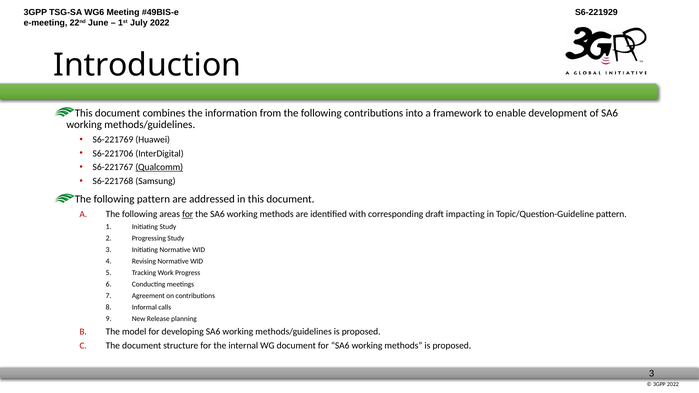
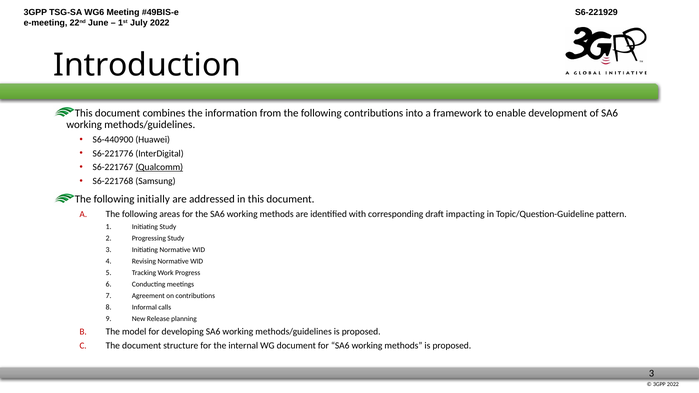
S6-221769: S6-221769 -> S6-440900 (113, 140)
S6-221706: S6-221706 -> S6-221776 (113, 153)
following pattern: pattern -> initially (153, 199)
for underline: present -> none (188, 214)
